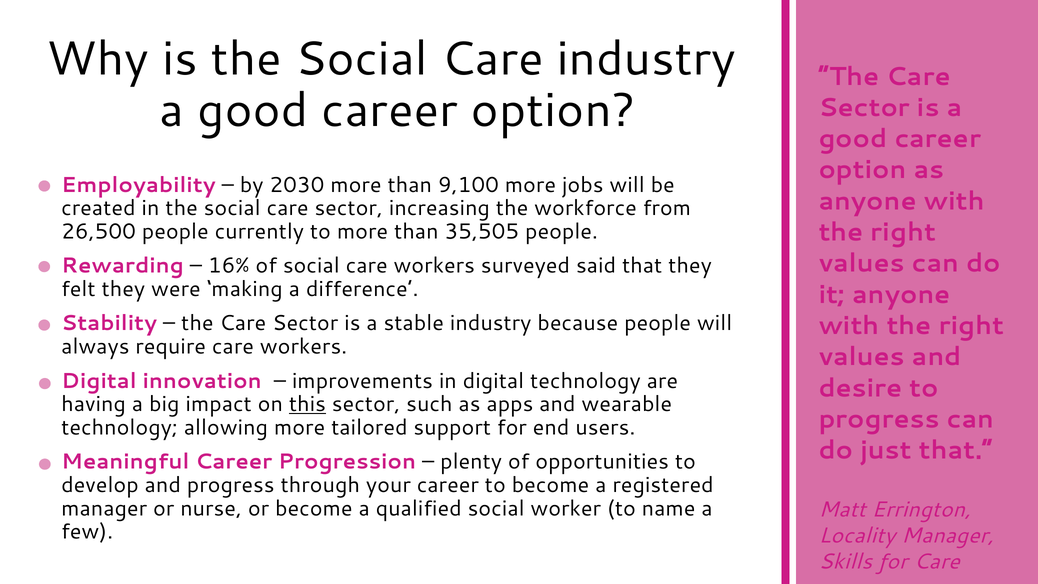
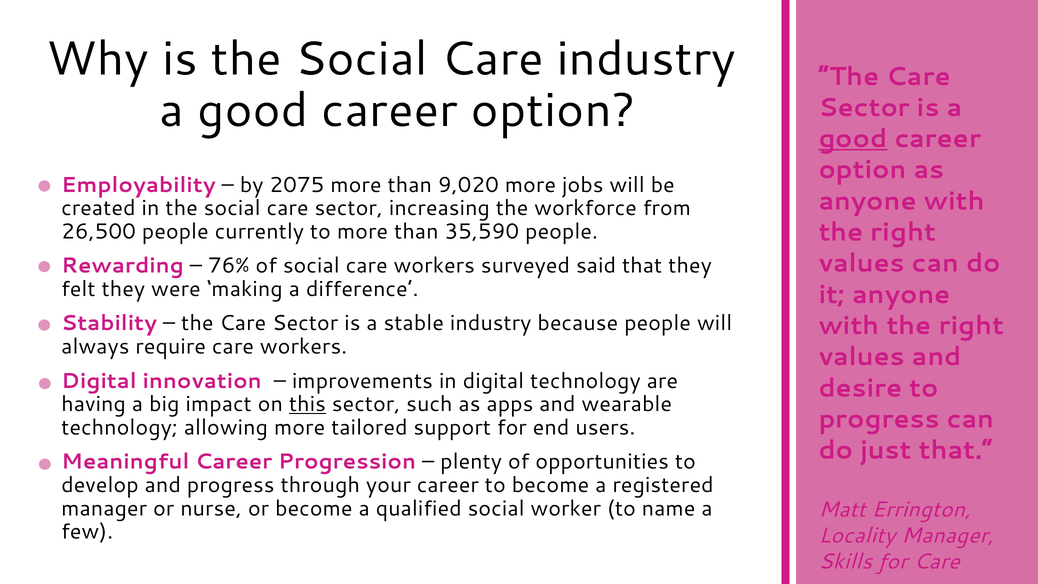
good underline: none -> present (853, 139)
2030: 2030 -> 2075 (297, 185)
9,100: 9,100 -> 9,020 (468, 185)
35,505: 35,505 -> 35,590 (482, 232)
16%: 16% -> 76% (229, 266)
